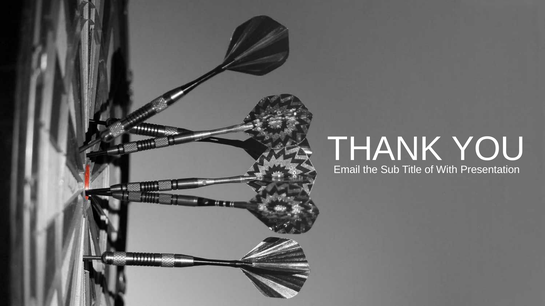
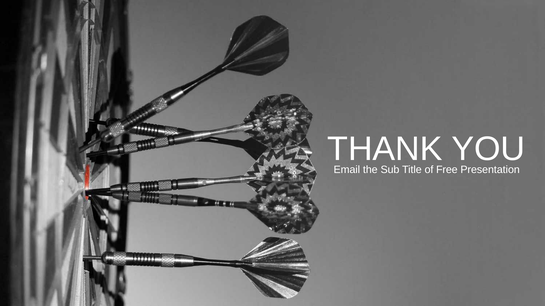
With: With -> Free (447, 170)
